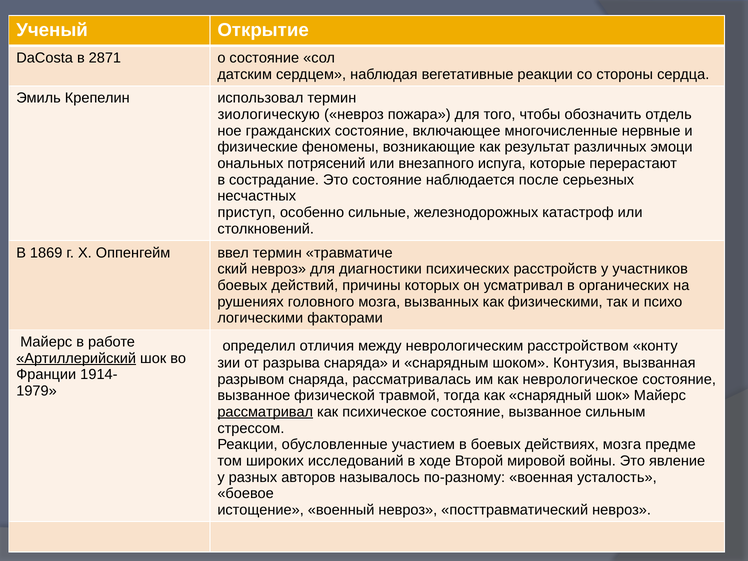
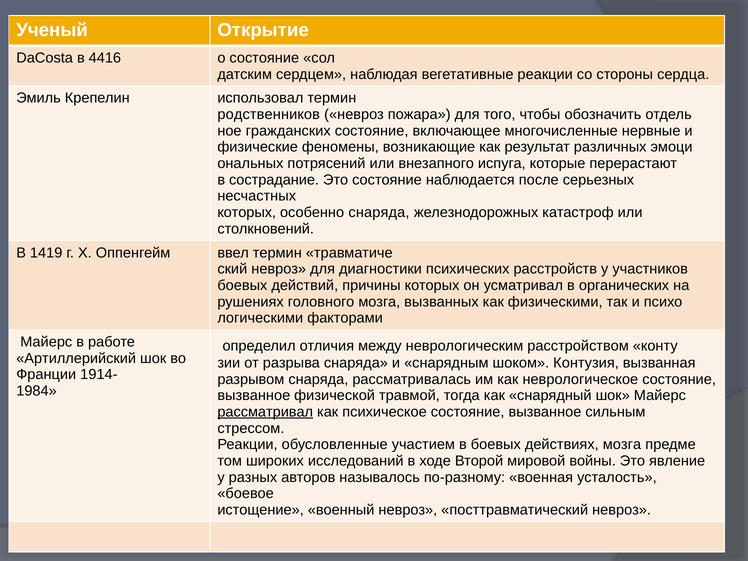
2871: 2871 -> 4416 (105, 58)
зиологическую: зиологическую -> родственников (269, 114)
приступ: приступ -> которых (247, 213)
особенно сильные: сильные -> снаряда (379, 213)
1869: 1869 -> 1419 (46, 253)
Артиллерийский underline: present -> none (76, 358)
1979: 1979 -> 1984 (37, 391)
